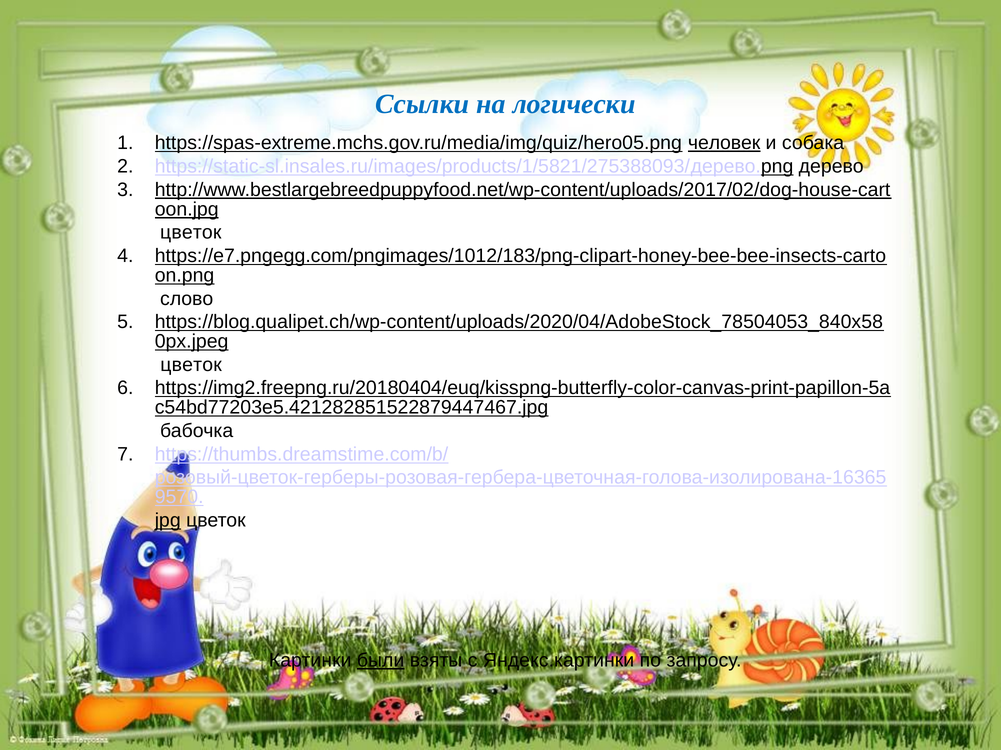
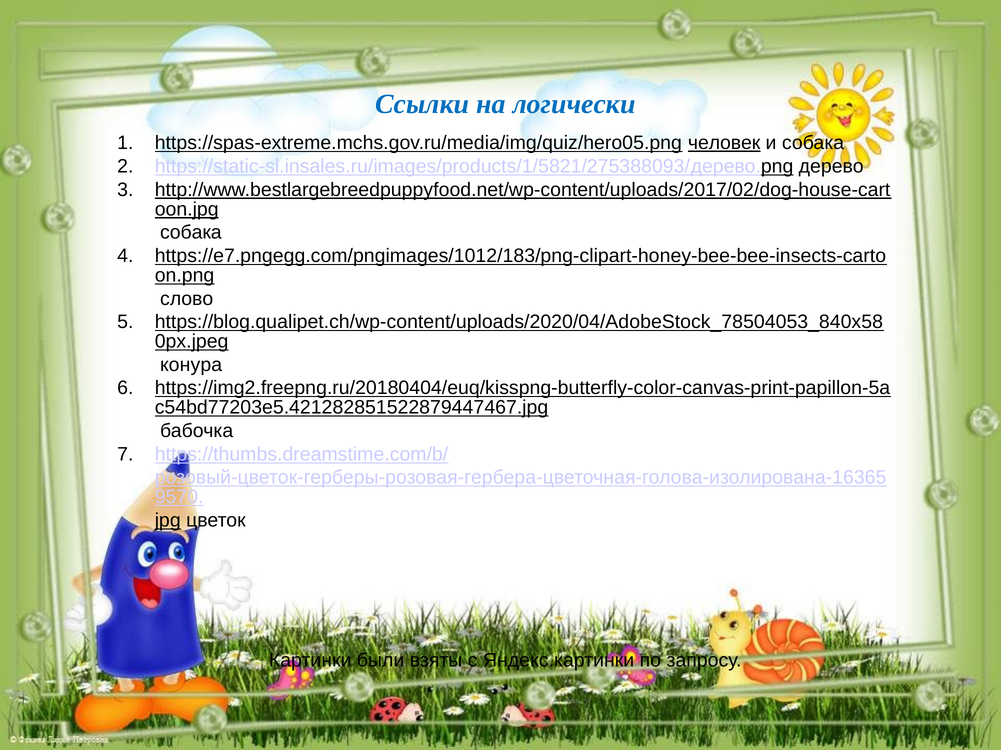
цветок: цветок -> собака (191, 233)
цветок: цветок -> конура (191, 365)
были underline: present -> none (381, 661)
